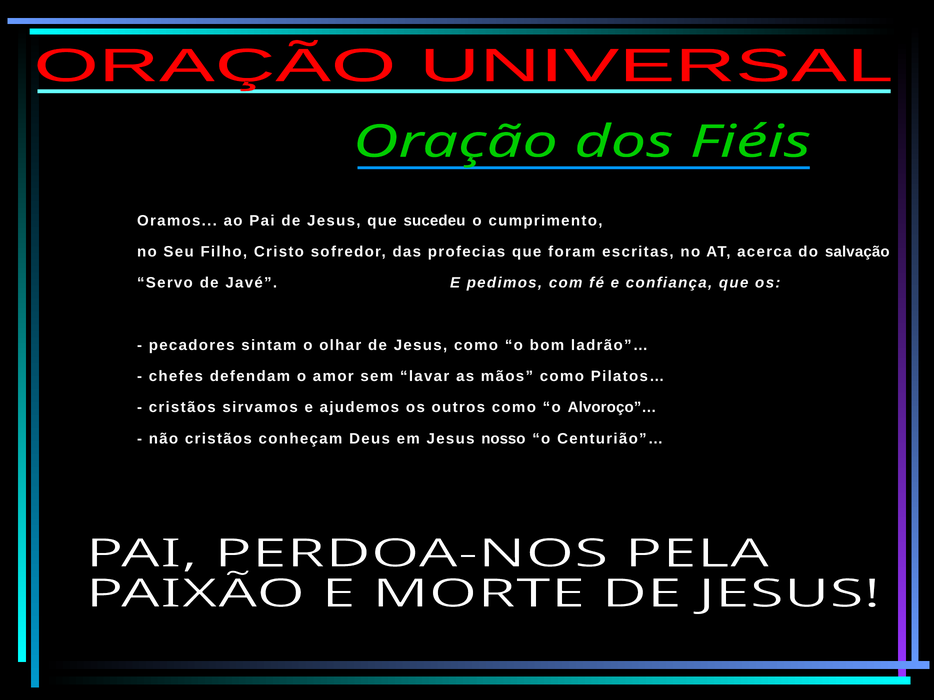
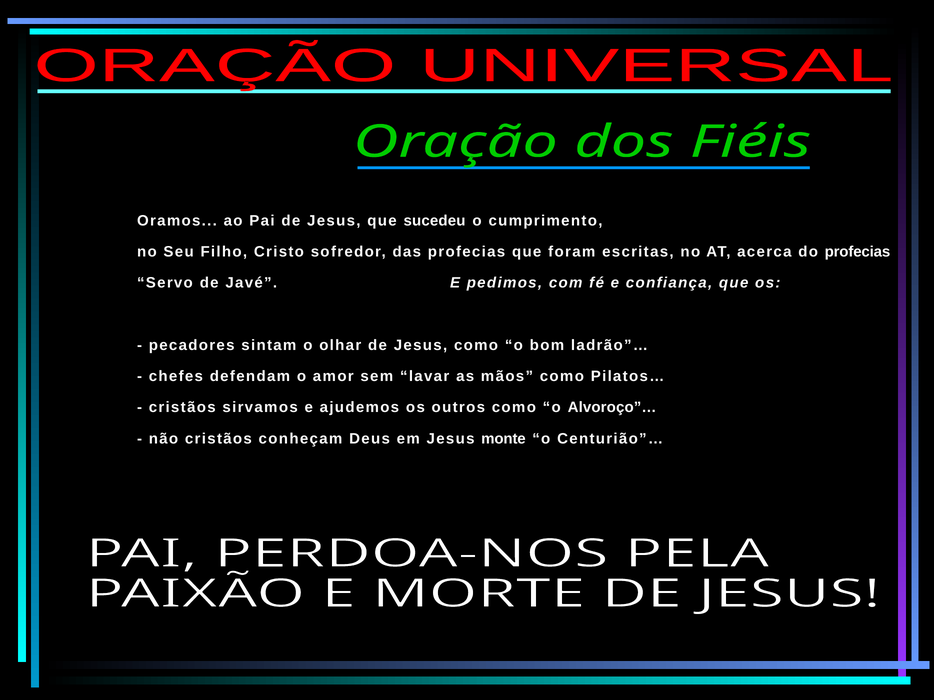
do salvação: salvação -> profecias (857, 252)
nosso: nosso -> monte (503, 439)
